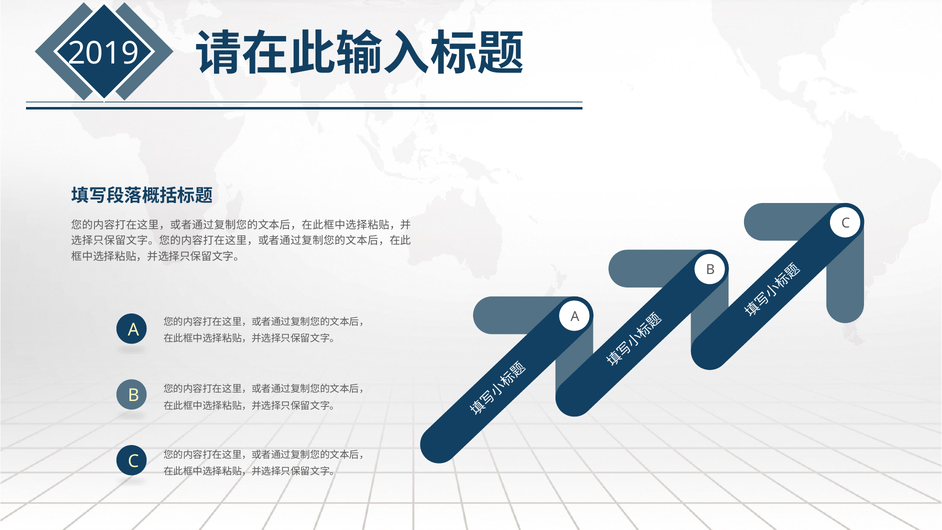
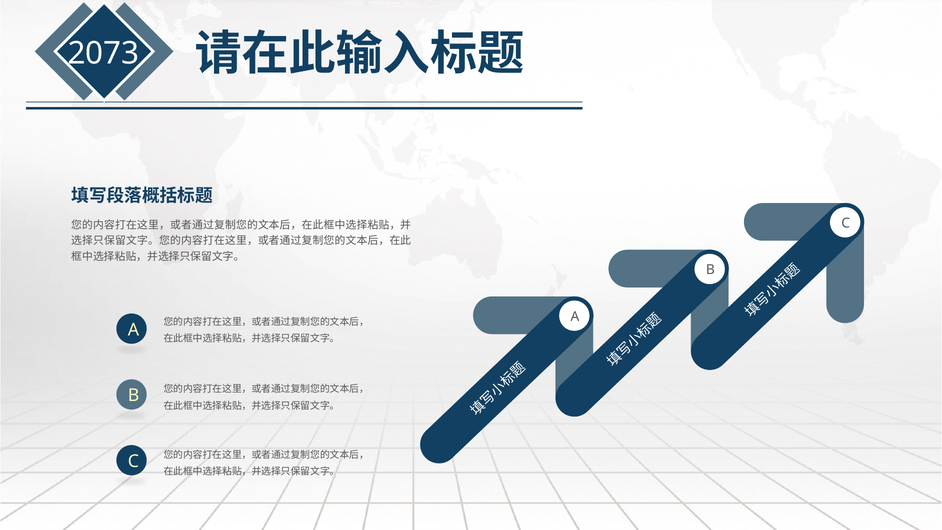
2019: 2019 -> 2073 (103, 53)
